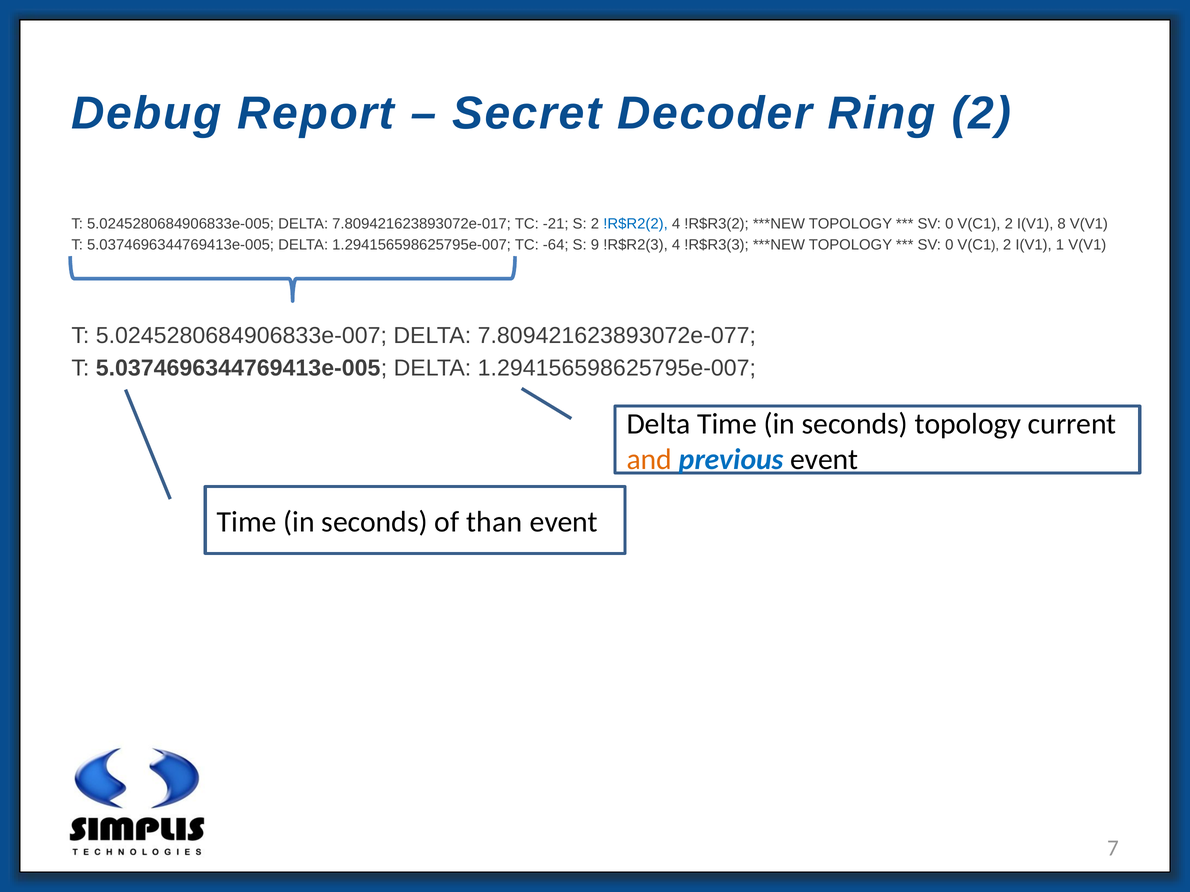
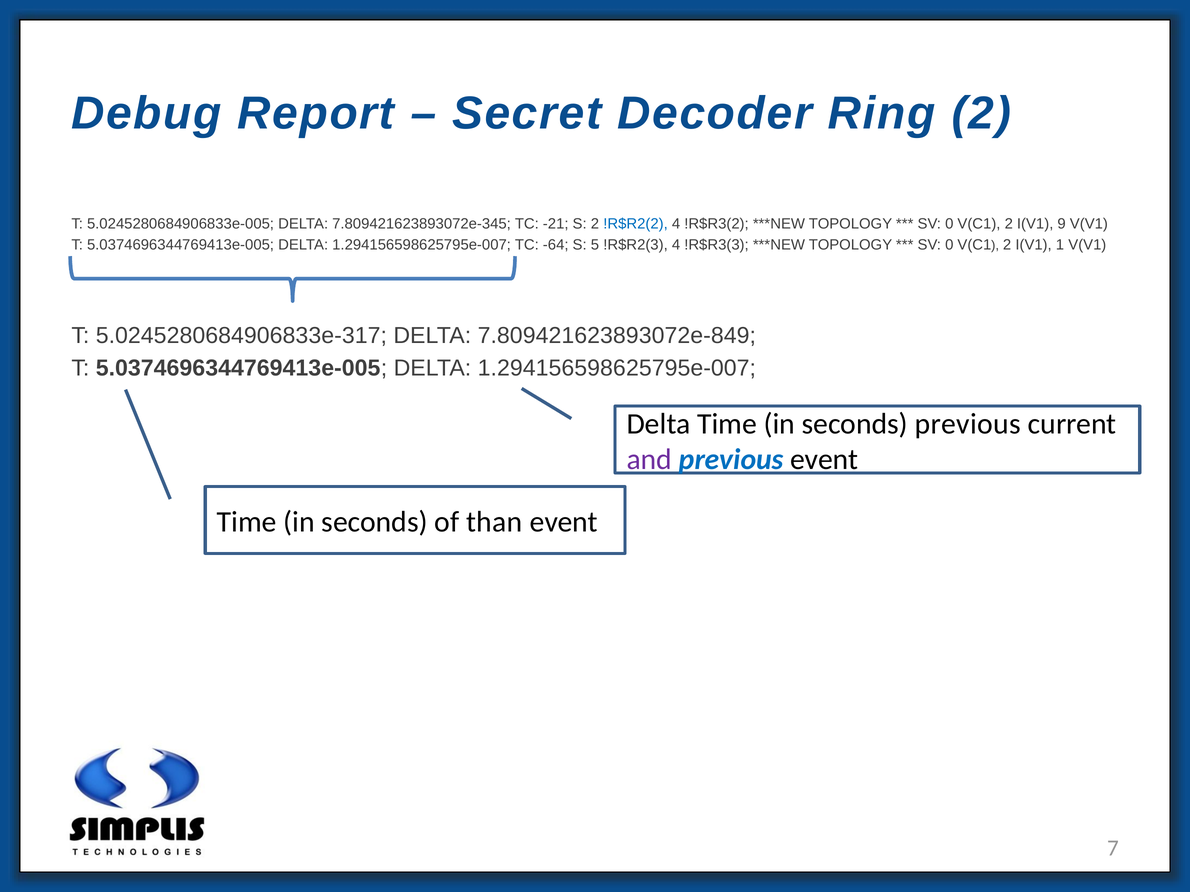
7.809421623893072e-017: 7.809421623893072e-017 -> 7.809421623893072e-345 (422, 224)
8: 8 -> 9 (1062, 224)
9: 9 -> 5 (595, 245)
5.0245280684906833e-007: 5.0245280684906833e-007 -> 5.0245280684906833e-317 (241, 336)
7.809421623893072e-077: 7.809421623893072e-077 -> 7.809421623893072e-849 (617, 336)
seconds topology: topology -> previous (968, 424)
and colour: orange -> purple (649, 460)
